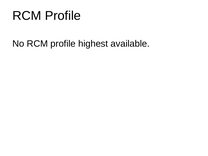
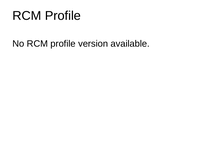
highest: highest -> version (93, 44)
